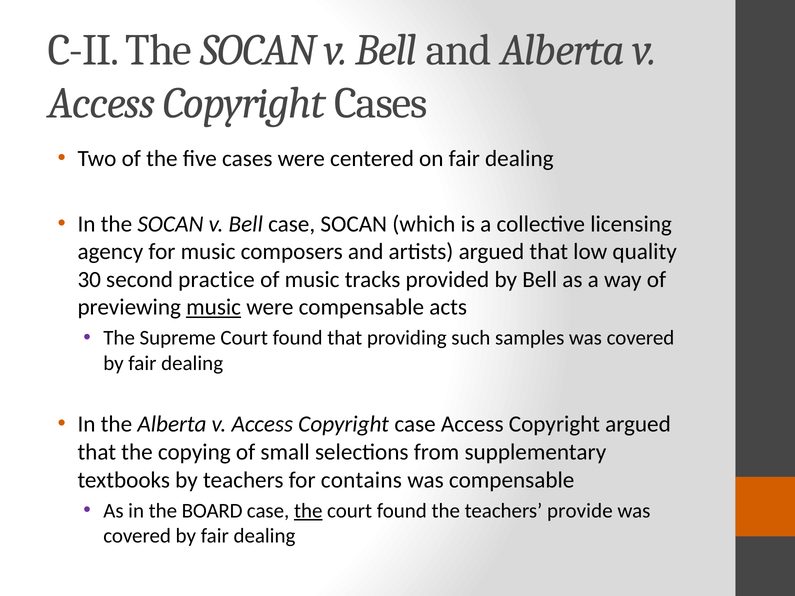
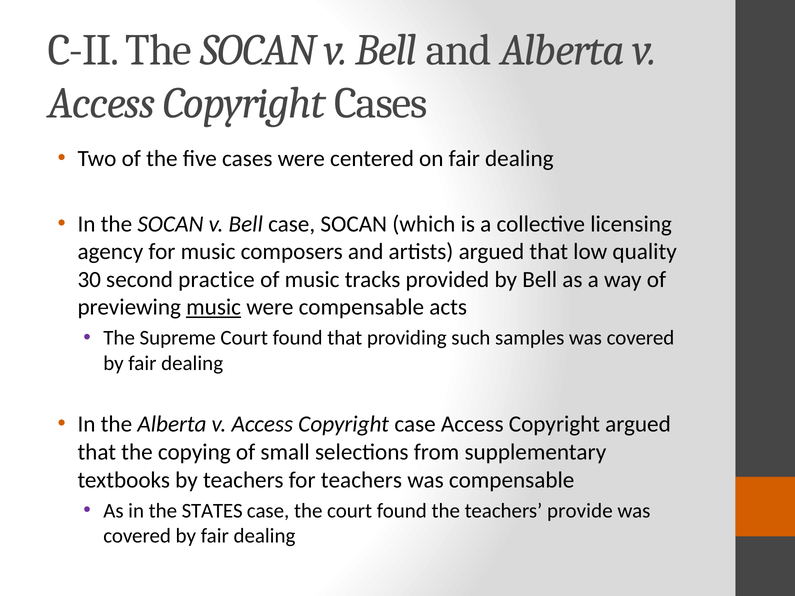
for contains: contains -> teachers (361, 480)
BOARD: BOARD -> STATES (212, 511)
the underline: present -> none (308, 511)
